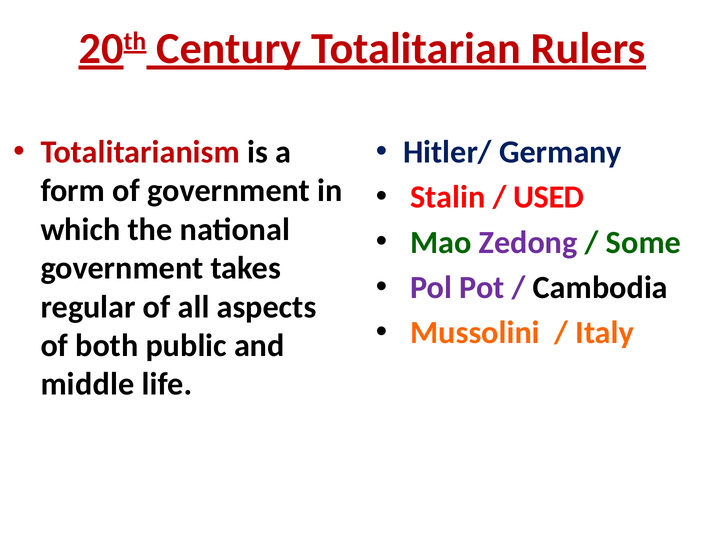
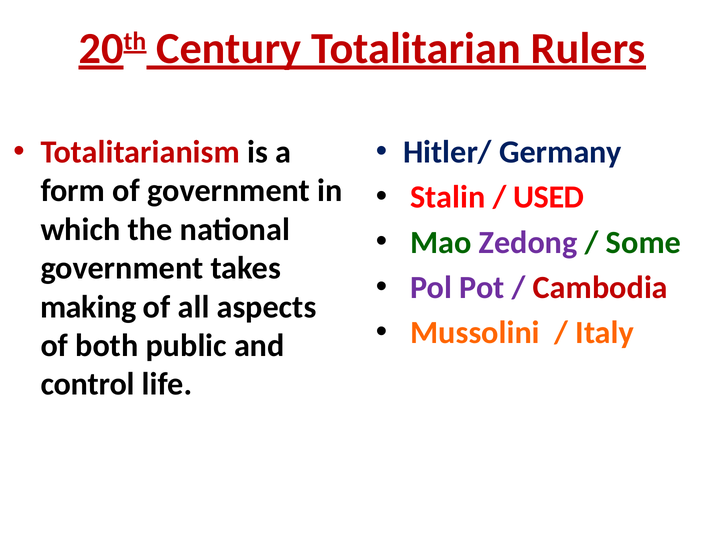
Cambodia colour: black -> red (600, 287)
regular: regular -> making (88, 307)
middle: middle -> control (88, 384)
